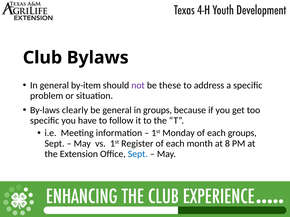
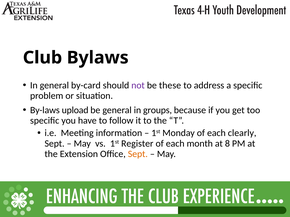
by-item: by-item -> by-card (86, 86)
clearly: clearly -> upload (75, 110)
each groups: groups -> clearly (242, 133)
Sept colour: blue -> orange (138, 154)
